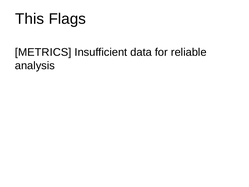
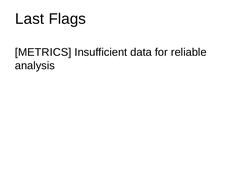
This: This -> Last (30, 19)
